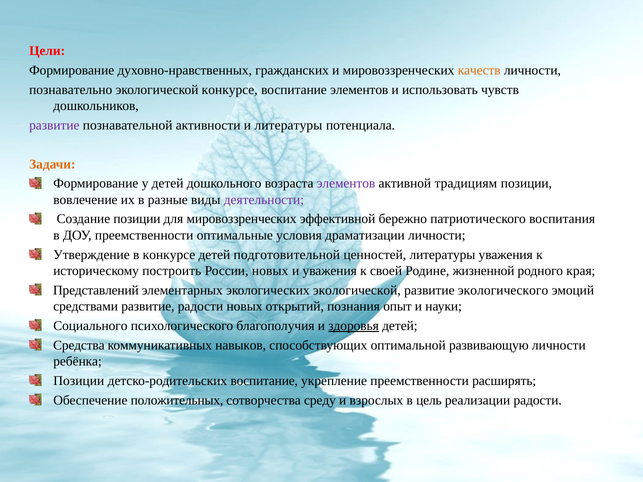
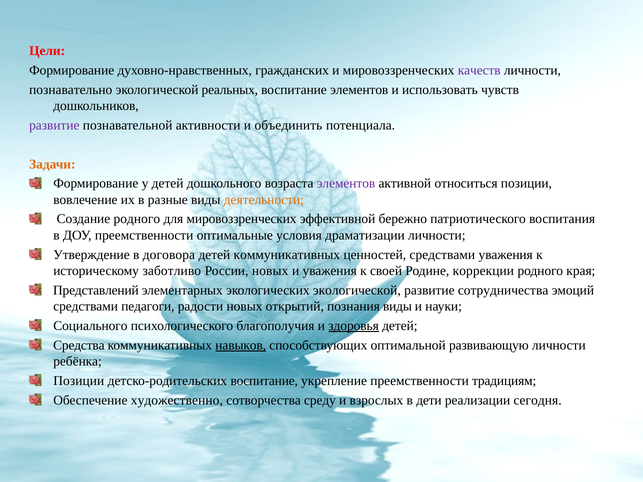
качеств colour: orange -> purple (479, 70)
экологической конкурсе: конкурсе -> реальных (230, 90)
и литературы: литературы -> объединить (288, 125)
традициям: традициям -> относиться (466, 184)
деятельности colour: purple -> orange (264, 200)
Создание позиции: позиции -> родного (137, 219)
в конкурсе: конкурсе -> договора (169, 255)
детей подготовительной: подготовительной -> коммуникативных (287, 255)
ценностей литературы: литературы -> средствами (442, 255)
построить: построить -> заботливо (172, 271)
жизненной: жизненной -> коррекции (483, 271)
экологического: экологического -> сотрудничества (503, 290)
средствами развитие: развитие -> педагоги (148, 306)
познания опыт: опыт -> виды (397, 306)
навыков underline: none -> present (241, 345)
расширять: расширять -> традициям (504, 381)
положительных: положительных -> художественно (177, 400)
цель: цель -> дети (429, 400)
реализации радости: радости -> сегодня (538, 400)
